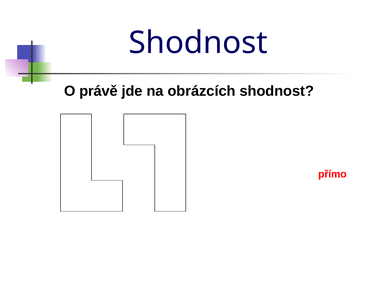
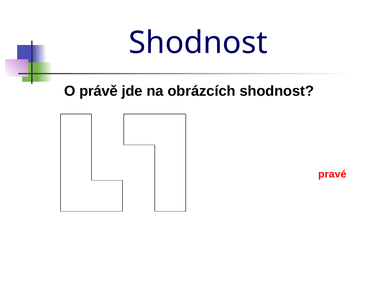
přímo: přímo -> pravé (332, 174)
